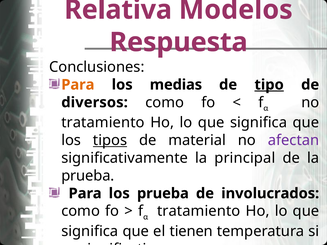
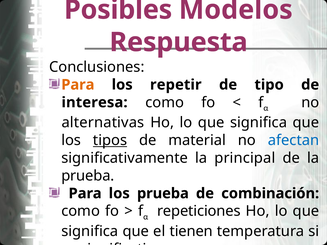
Relativa: Relativa -> Posibles (118, 10)
medias: medias -> repetir (176, 85)
tipo underline: present -> none (269, 85)
diversos: diversos -> interesa (95, 102)
tratamiento: tratamiento -> alternativas (103, 122)
afectan colour: purple -> blue (293, 140)
involucrados: involucrados -> combinación (270, 193)
tratamiento: tratamiento -> repeticiones (199, 211)
